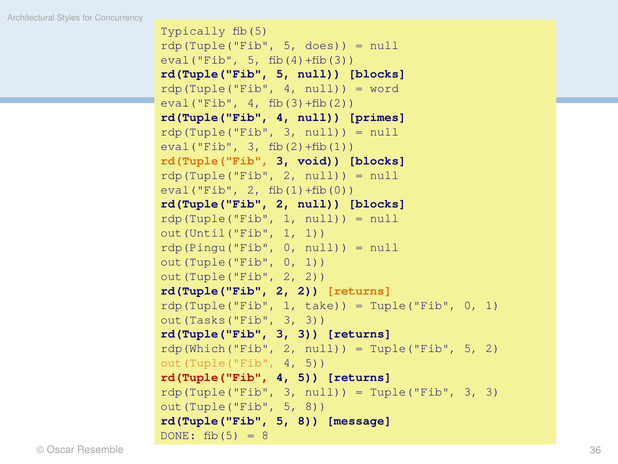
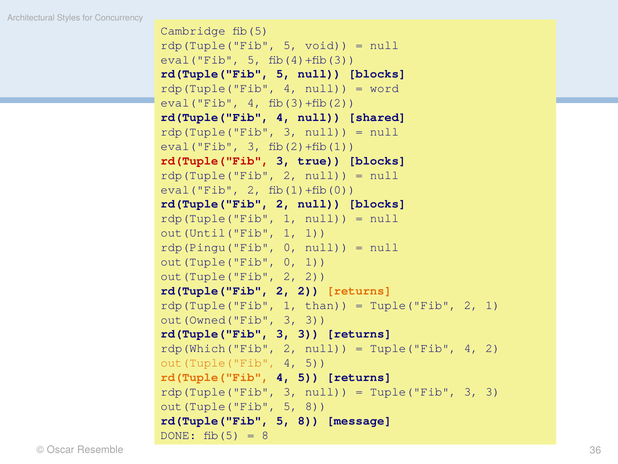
Typically: Typically -> Cambridge (193, 31)
does: does -> void (327, 45)
primes: primes -> shared (377, 117)
rd(Tuple("Fib colour: orange -> red (215, 160)
void: void -> true (319, 160)
take: take -> than (327, 305)
Tuple("Fib 0: 0 -> 2 (471, 305)
out(Tasks("Fib: out(Tasks("Fib -> out(Owned("Fib (218, 319)
Tuple("Fib 5: 5 -> 4 (471, 348)
rd(Tuple("Fib colour: red -> orange (215, 377)
